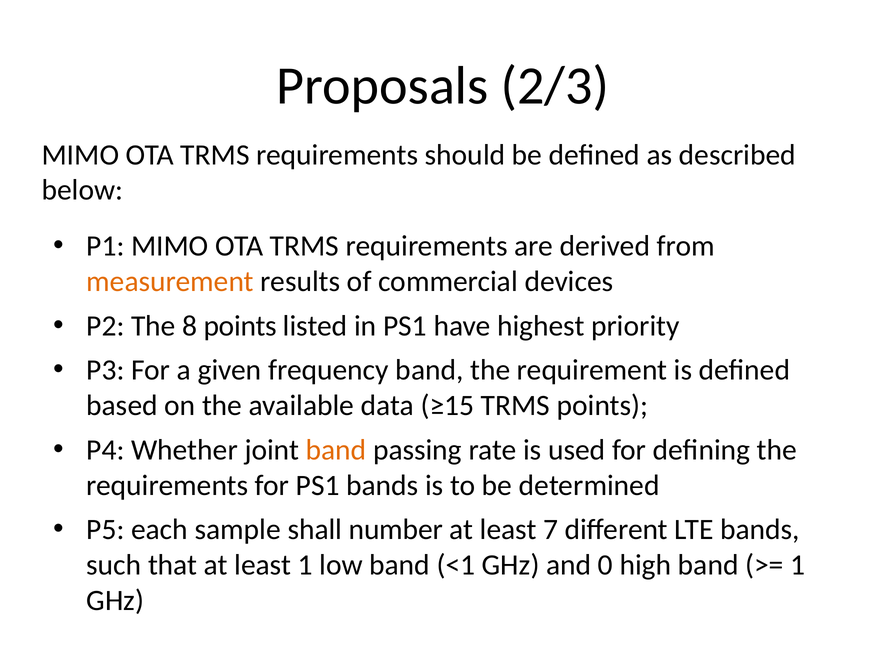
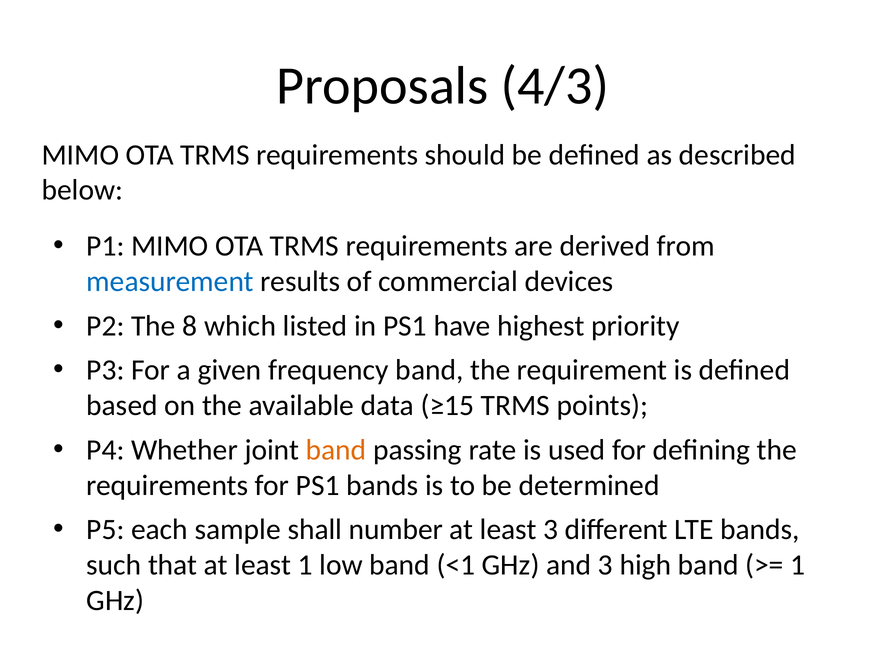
2/3: 2/3 -> 4/3 (555, 86)
measurement colour: orange -> blue (170, 282)
8 points: points -> which (240, 326)
least 7: 7 -> 3 (550, 530)
and 0: 0 -> 3 (605, 565)
